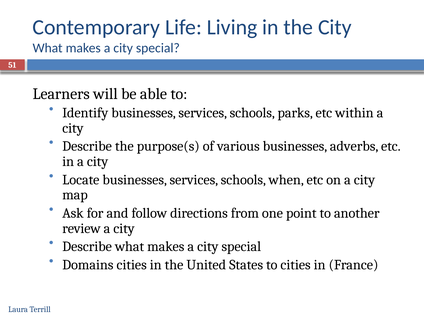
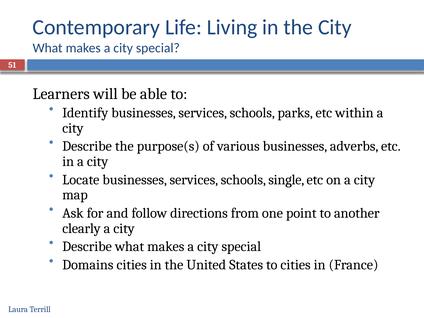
when: when -> single (286, 180)
review: review -> clearly (81, 228)
